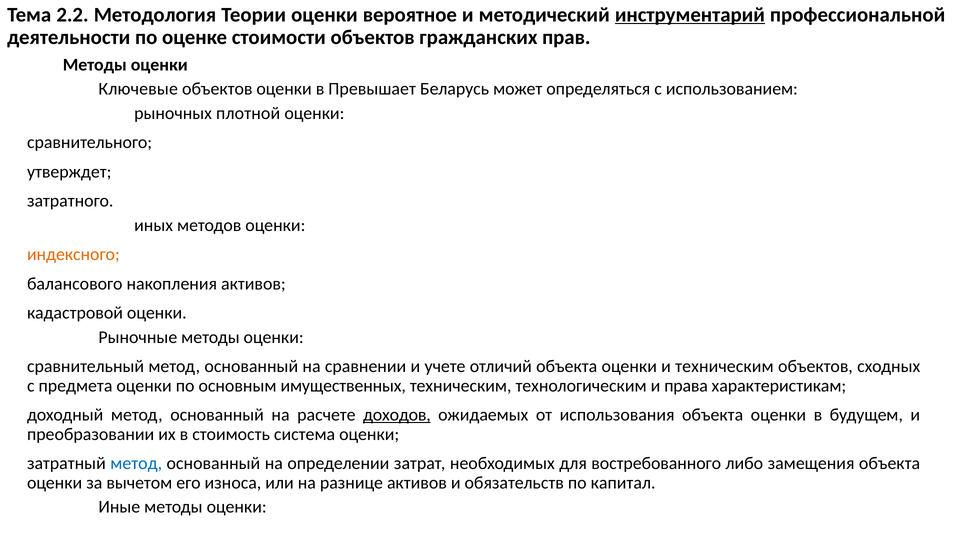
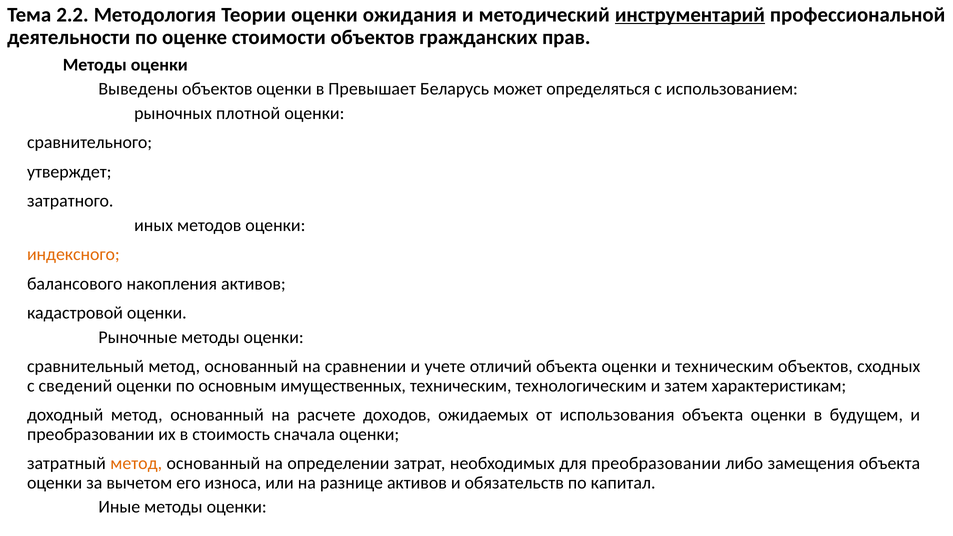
вероятное: вероятное -> ожидания (410, 15)
Ключевые: Ключевые -> Выведены (138, 89)
предмета: предмета -> сведений (75, 386)
права: права -> затем (686, 386)
доходов underline: present -> none (397, 415)
система: система -> сначала (304, 434)
метод colour: blue -> orange (136, 463)
для востребованного: востребованного -> преобразовании (656, 463)
